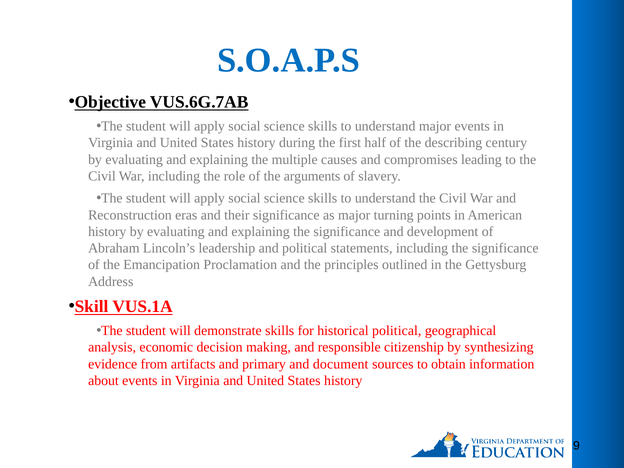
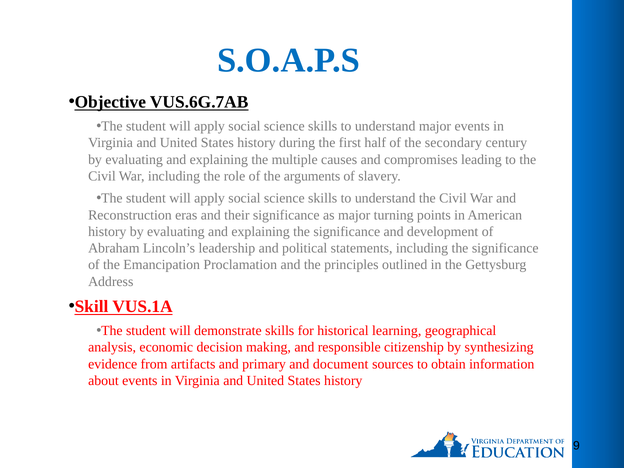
describing: describing -> secondary (453, 143)
historical political: political -> learning (397, 331)
